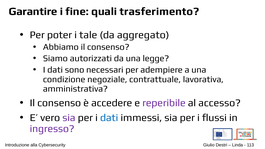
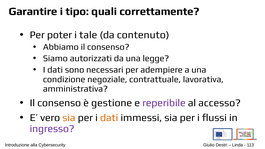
fine: fine -> tipo (77, 12)
trasferimento: trasferimento -> correttamente (159, 12)
aggregato: aggregato -> contenuto (143, 35)
accedere: accedere -> gestione (112, 103)
sia colour: purple -> orange (69, 118)
dati colour: blue -> orange (109, 118)
